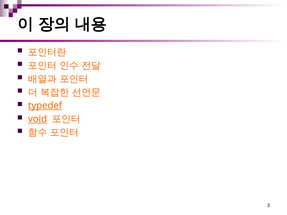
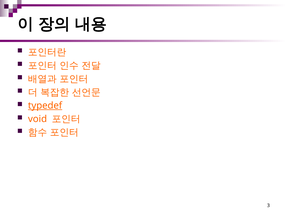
void underline: present -> none (37, 119)
